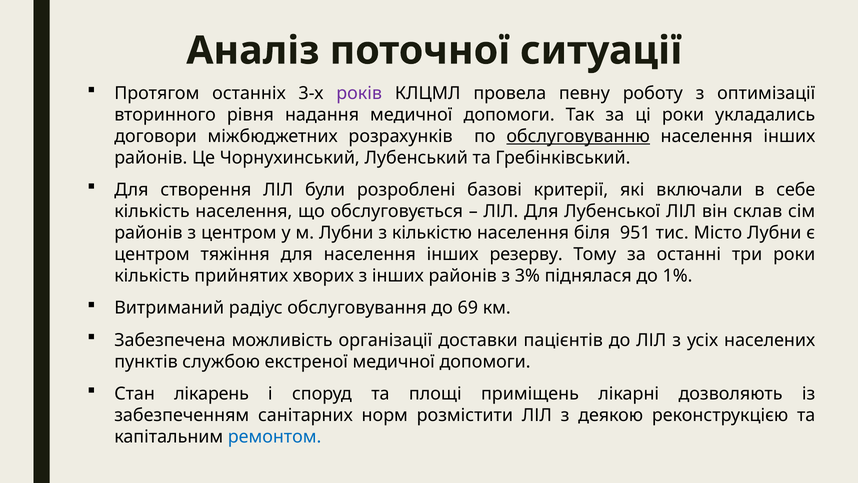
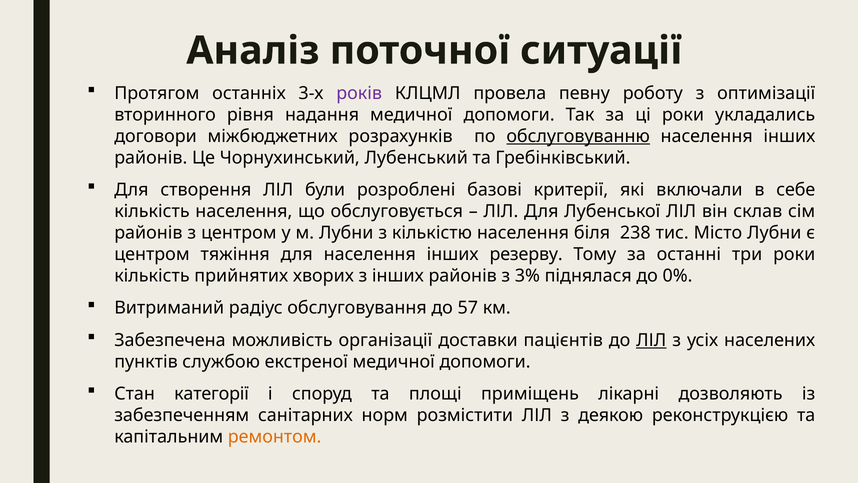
951: 951 -> 238 (635, 233)
1%: 1% -> 0% (678, 276)
69: 69 -> 57 (468, 308)
ЛІЛ underline: none -> present (651, 340)
лікарень: лікарень -> категорії (212, 394)
ремонтом colour: blue -> orange (275, 437)
